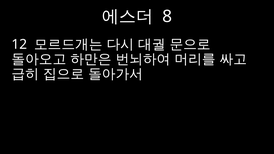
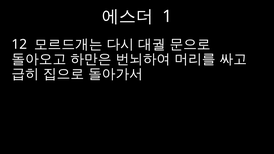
8: 8 -> 1 (167, 16)
